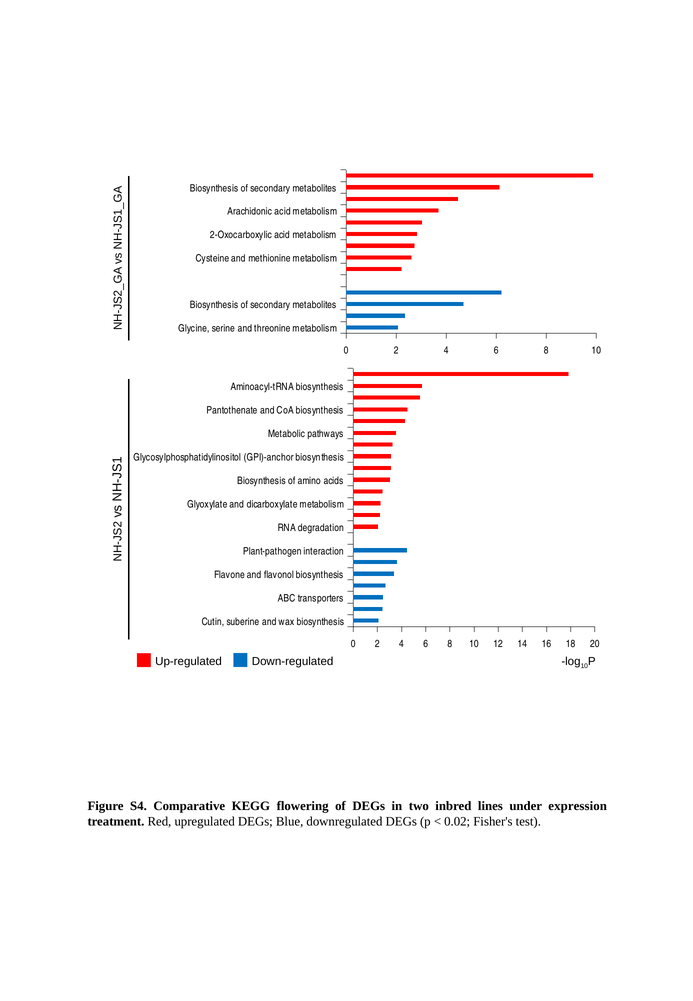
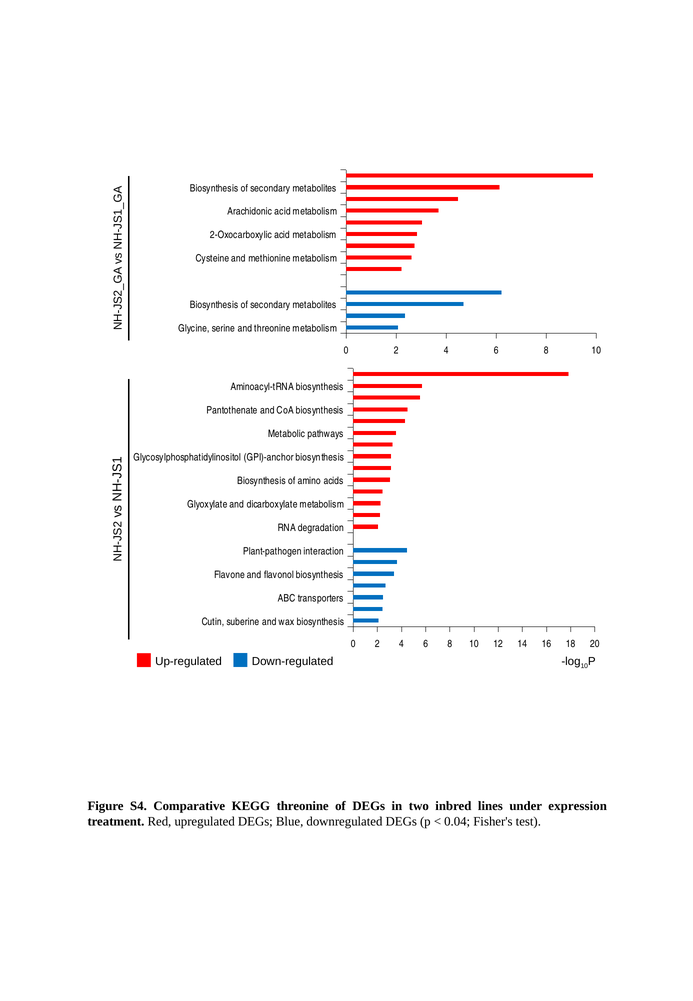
KEGG flowering: flowering -> threonine (303, 806)
0.02: 0.02 -> 0.04 (457, 822)
